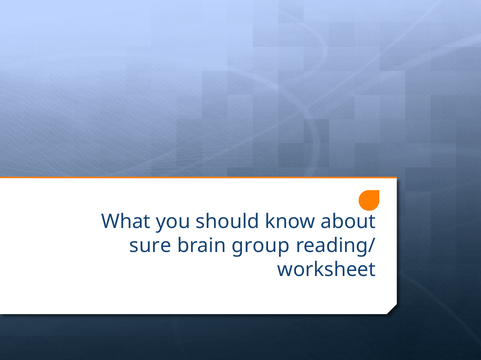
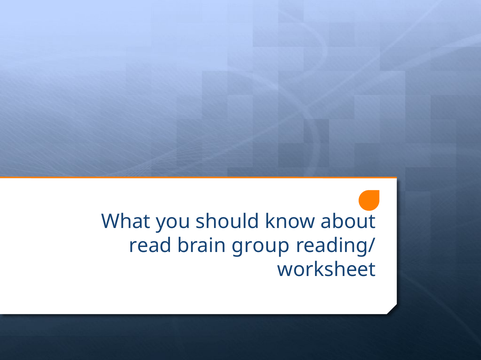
sure: sure -> read (150, 246)
